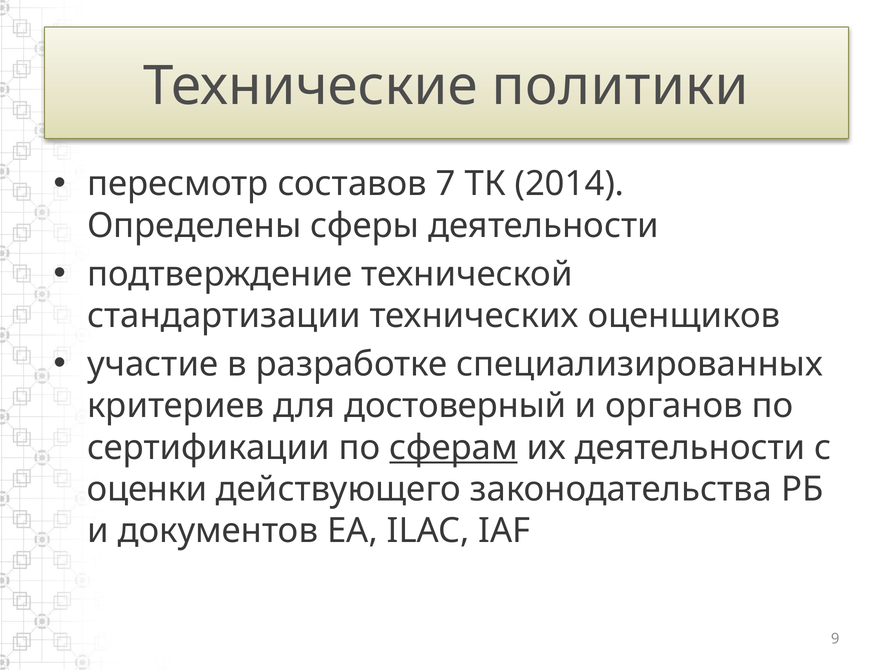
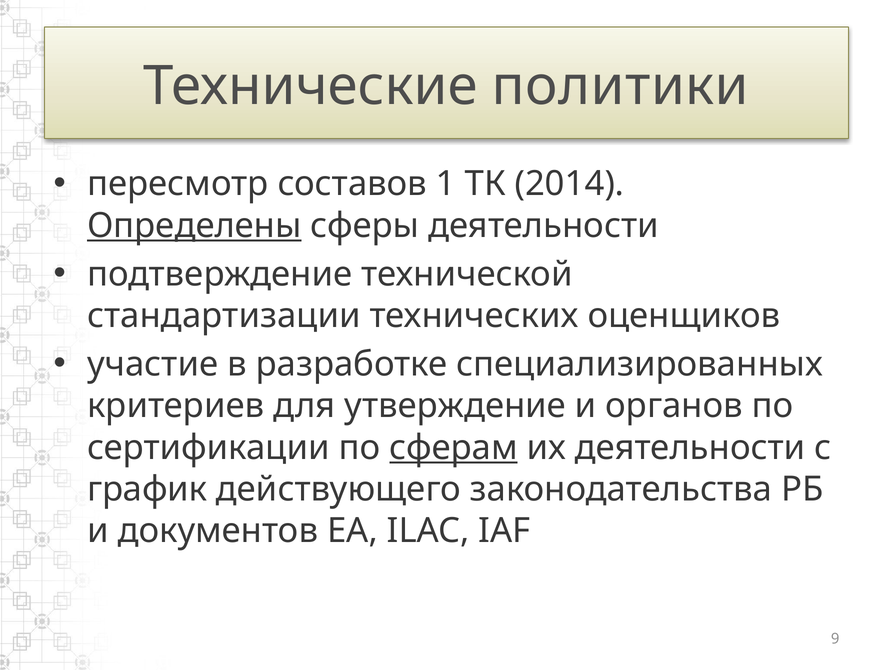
7: 7 -> 1 (446, 184)
Определены underline: none -> present (194, 226)
достоверный: достоверный -> утверждение (455, 406)
оценки: оценки -> график (147, 489)
